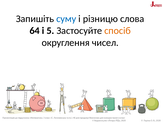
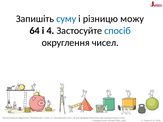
слова: слова -> можу (132, 19)
5: 5 -> 4 (50, 31)
спосіб colour: orange -> blue (117, 31)
